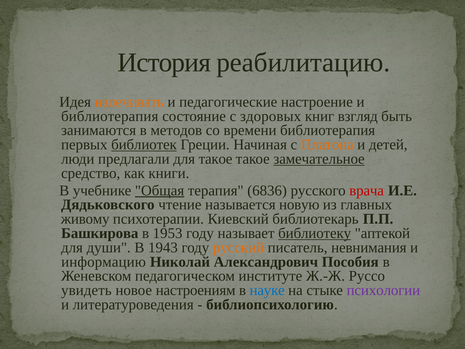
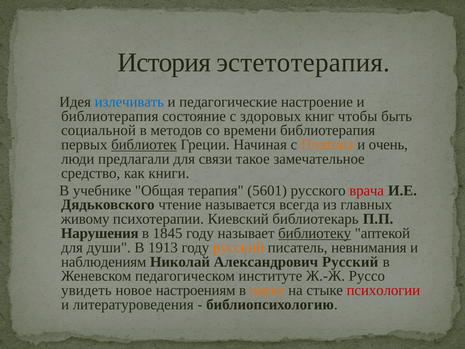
реабилитацию: реабилитацию -> эстетотерапия (303, 63)
излечивать colour: orange -> blue (129, 102)
взгляд: взгляд -> чтобы (358, 116)
занимаются: занимаются -> социальной (99, 130)
детей: детей -> очень (388, 145)
для такое: такое -> связи (216, 159)
замечательное underline: present -> none (319, 159)
Общая underline: present -> none (160, 190)
6836: 6836 -> 5601 (267, 190)
новую: новую -> всегда (299, 205)
Башкирова: Башкирова -> Нарушения (100, 233)
1953: 1953 -> 1845 (168, 233)
1943: 1943 -> 1913 (163, 247)
информацию: информацию -> наблюдениям (104, 262)
Александрович Пособия: Пособия -> Русский (350, 262)
науке colour: blue -> orange (267, 290)
психологии colour: purple -> red (383, 290)
